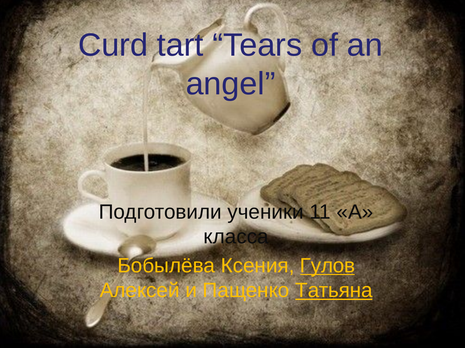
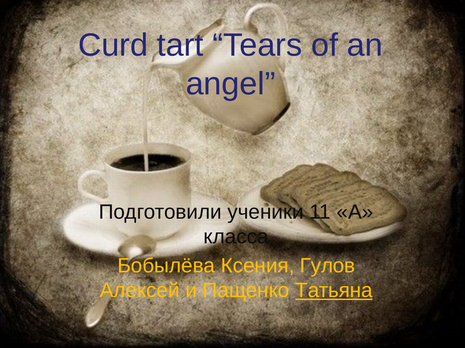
Гулов underline: present -> none (328, 266)
